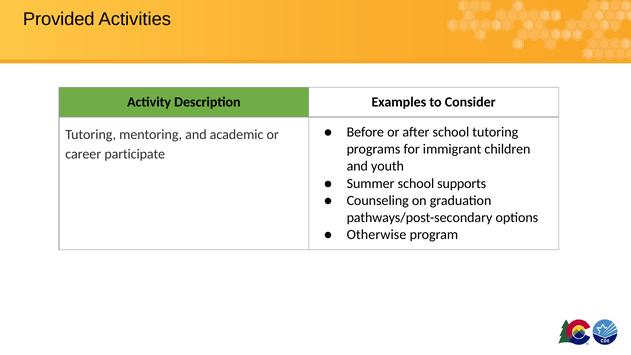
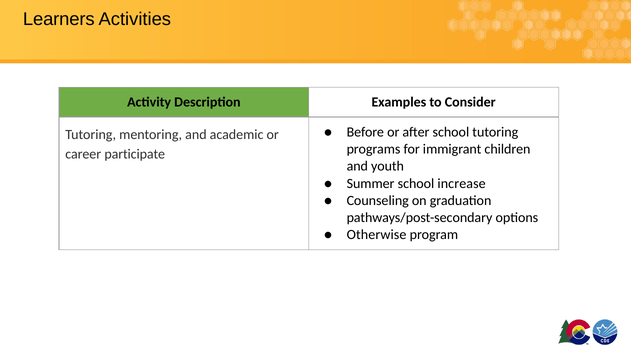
Provided: Provided -> Learners (59, 19)
supports: supports -> increase (462, 183)
